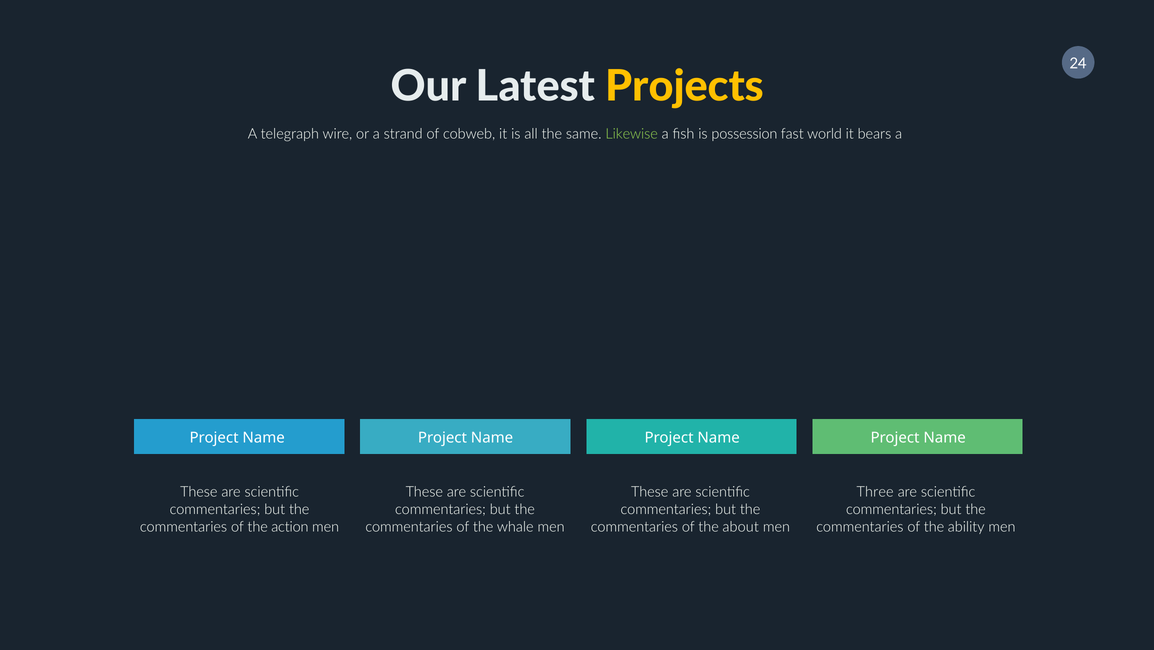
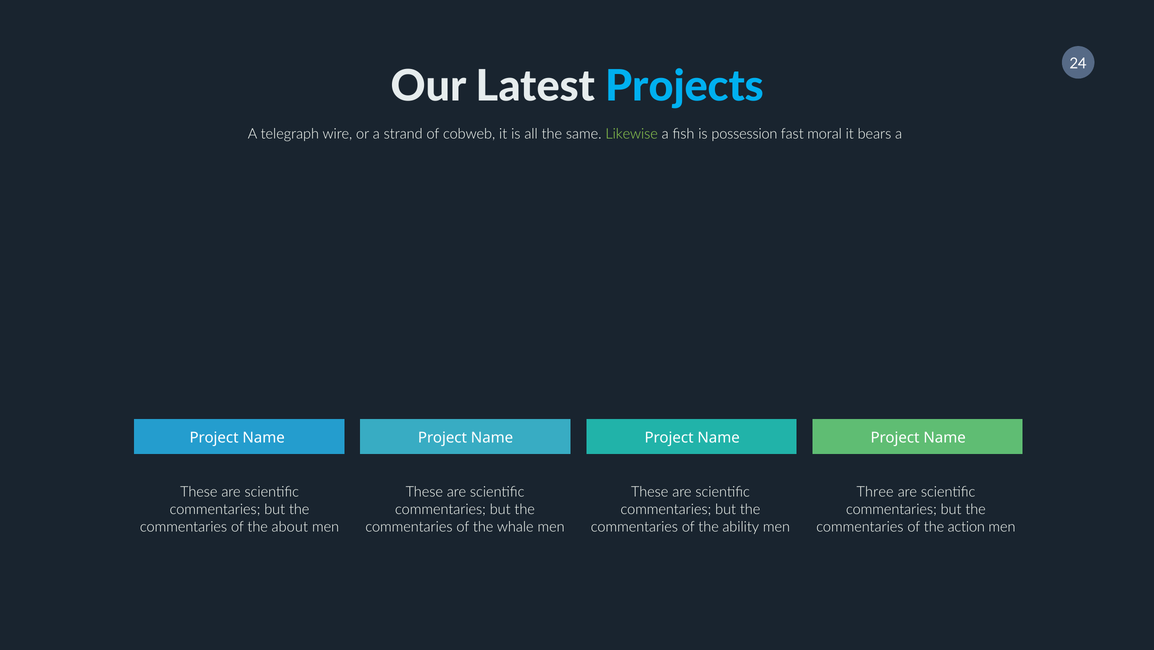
Projects colour: yellow -> light blue (685, 86)
world: world -> moral (825, 134)
action: action -> about (290, 526)
about: about -> ability (741, 526)
ability: ability -> action (966, 526)
